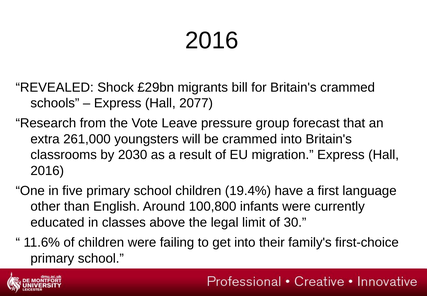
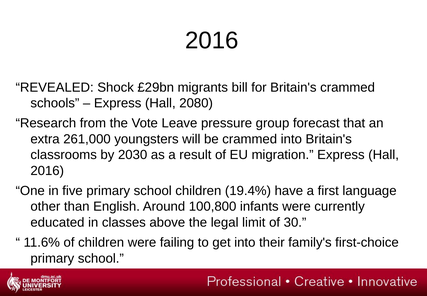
2077: 2077 -> 2080 (196, 103)
